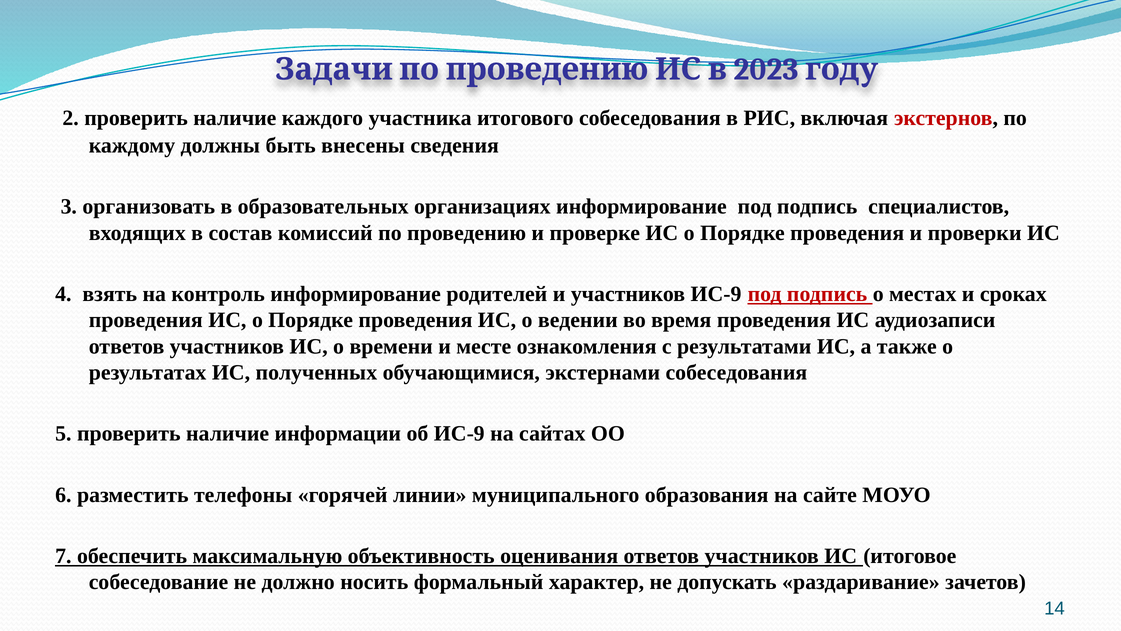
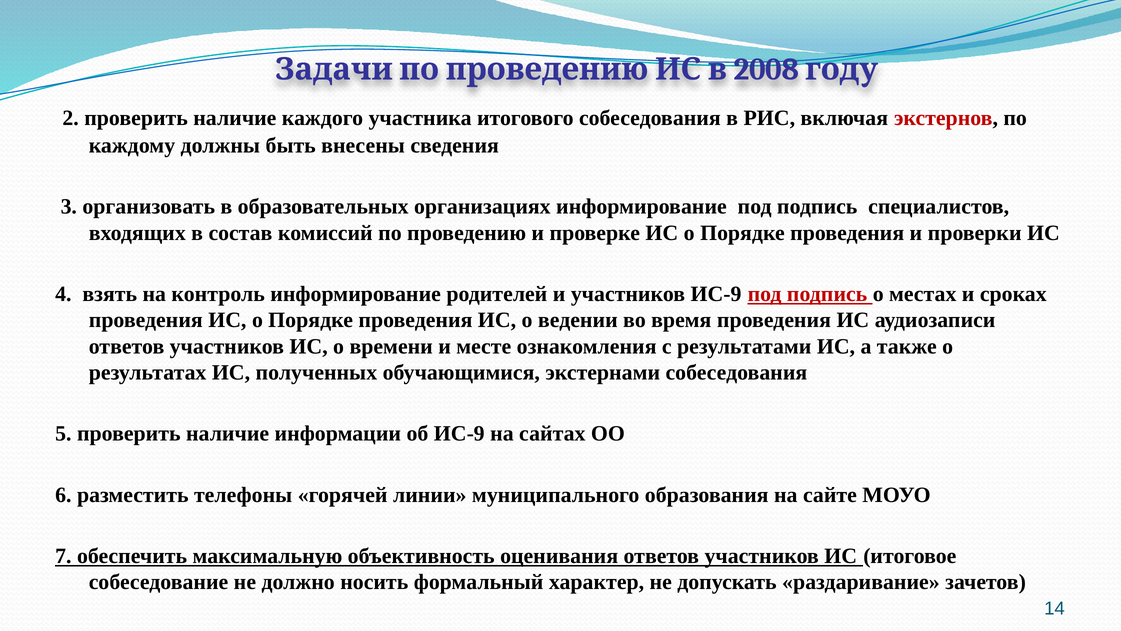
2023: 2023 -> 2008 (766, 69)
